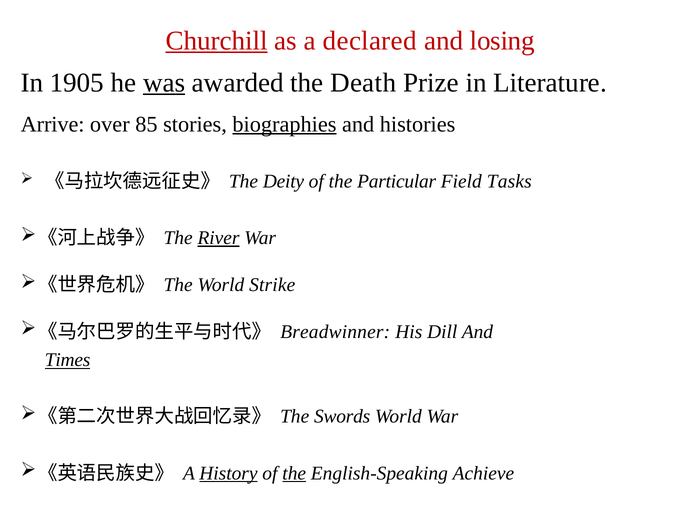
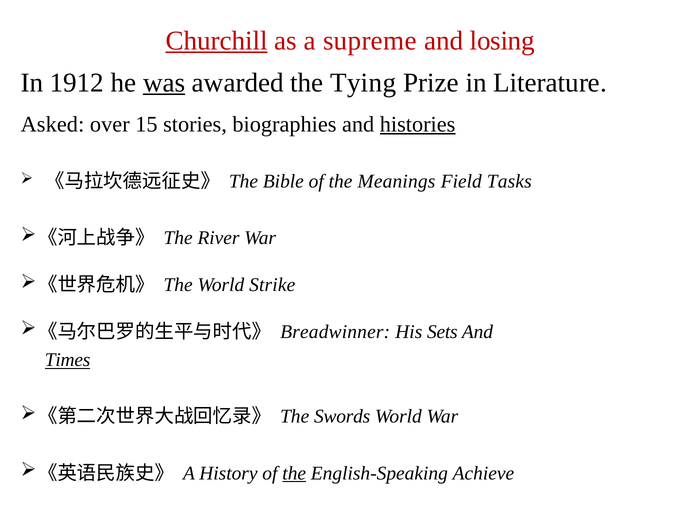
declared: declared -> supreme (370, 41)
1905: 1905 -> 1912 (77, 83)
Death: Death -> Tying (363, 83)
Arrive: Arrive -> Asked (52, 124)
85: 85 -> 15 (146, 124)
biographies underline: present -> none (284, 124)
histories underline: none -> present (418, 124)
Deity: Deity -> Bible (283, 181)
Particular: Particular -> Meanings (396, 181)
River underline: present -> none (218, 238)
Dill: Dill -> Sets (442, 332)
History underline: present -> none (228, 474)
